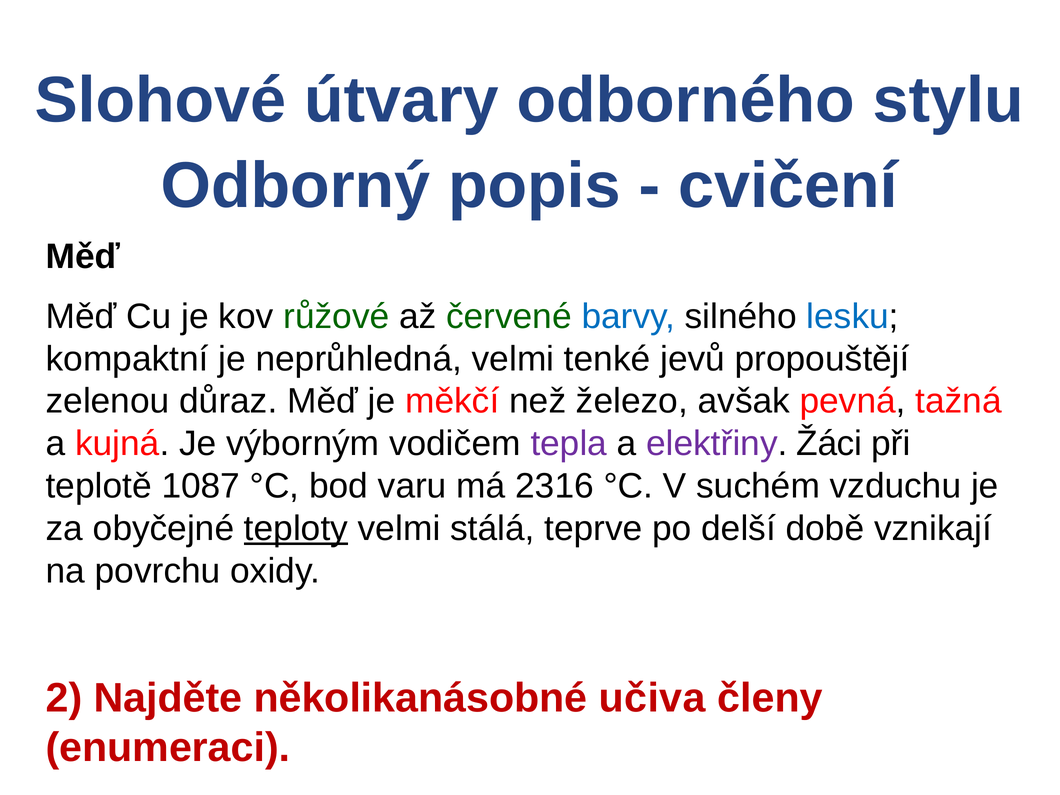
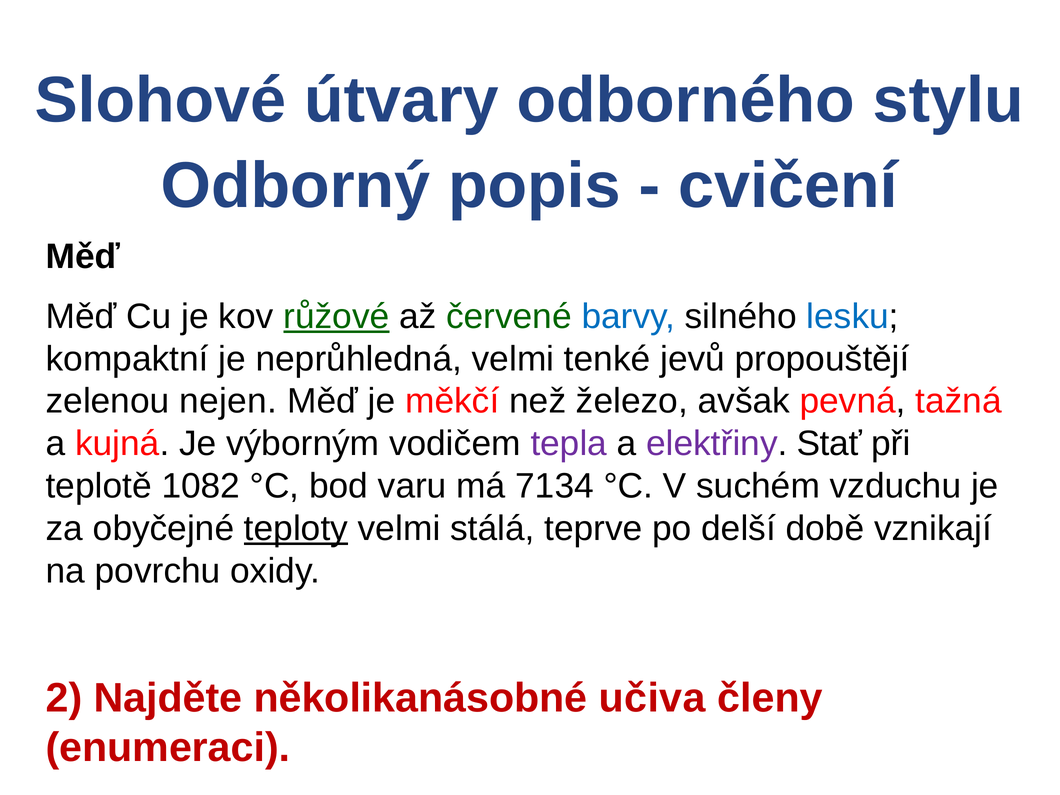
růžové underline: none -> present (336, 317)
důraz: důraz -> nejen (228, 401)
Žáci: Žáci -> Stať (829, 444)
1087: 1087 -> 1082 (201, 486)
2316: 2316 -> 7134 (555, 486)
